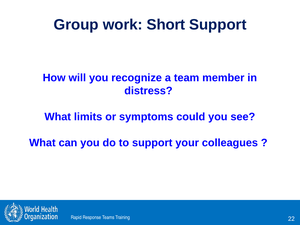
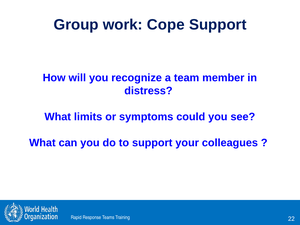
Short: Short -> Cope (166, 25)
